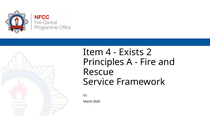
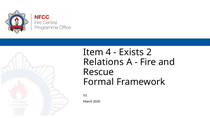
Principles: Principles -> Relations (104, 62)
Service: Service -> Formal (99, 82)
